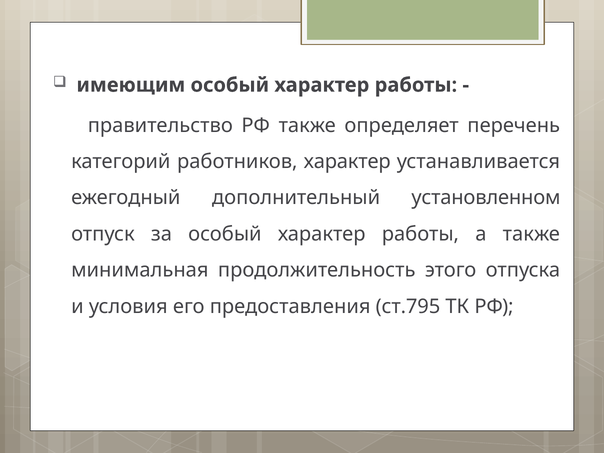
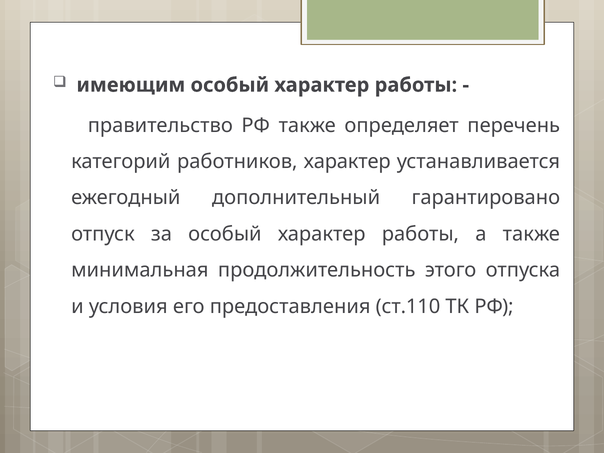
установленном: установленном -> гарантировано (486, 198)
ст.795: ст.795 -> ст.110 (408, 307)
